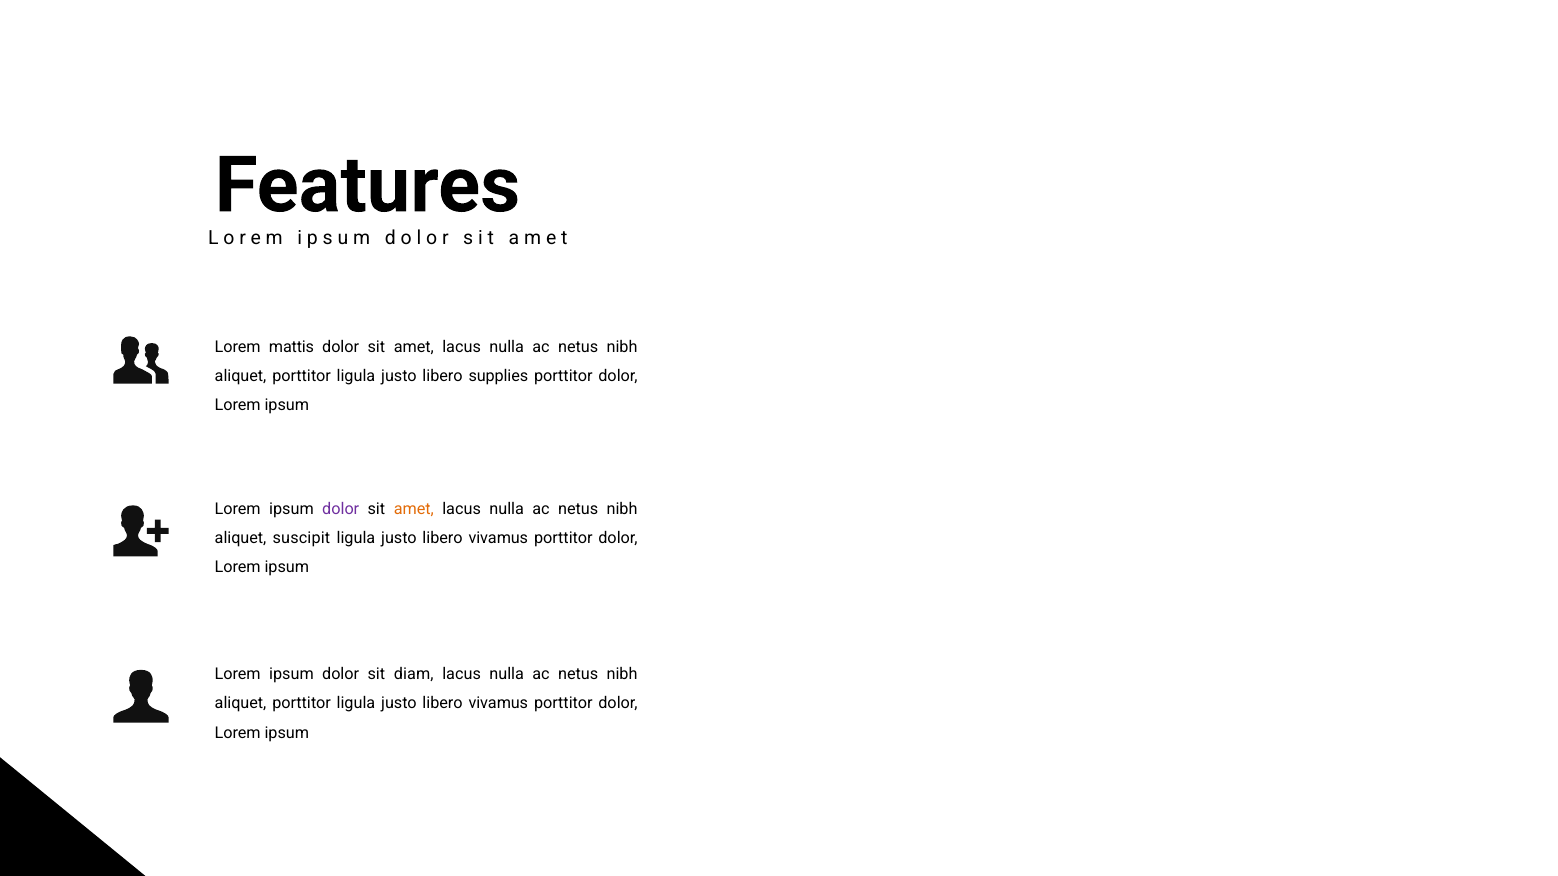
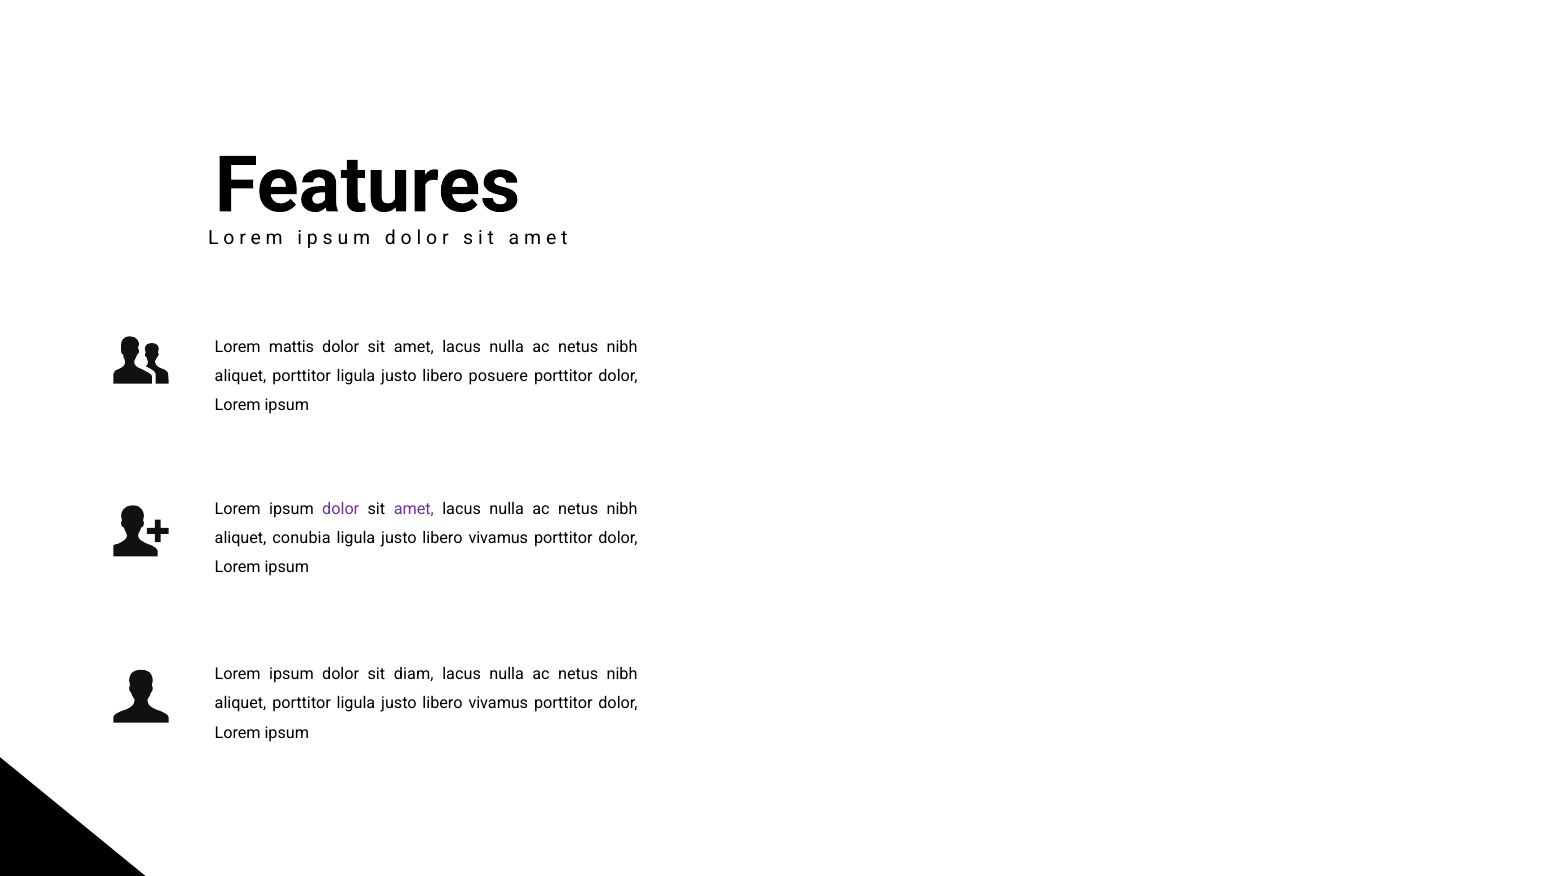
supplies: supplies -> posuere (498, 376)
amet colour: orange -> purple (414, 509)
suscipit: suscipit -> conubia (301, 539)
